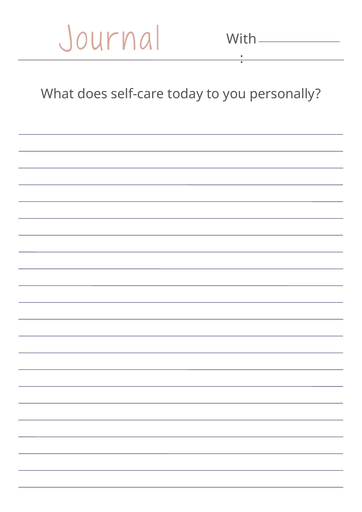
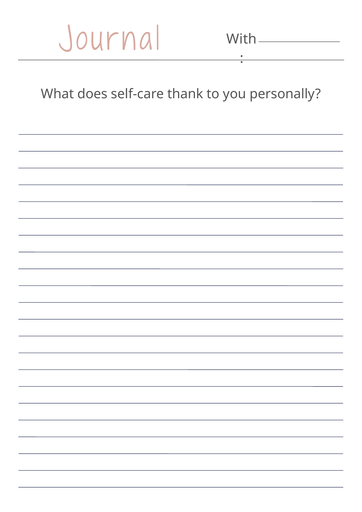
today: today -> thank (185, 94)
